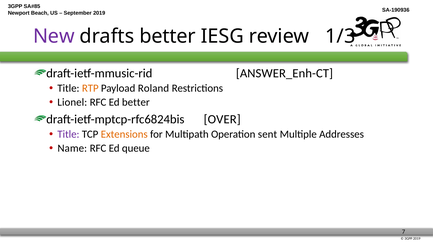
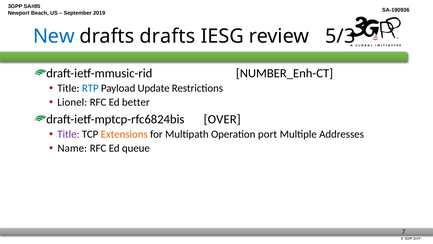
New colour: purple -> blue (54, 36)
drafts better: better -> drafts (167, 36)
1/3: 1/3 -> 5/3 (340, 36)
ANSWER_Enh-CT: ANSWER_Enh-CT -> NUMBER_Enh-CT (285, 73)
RTP colour: orange -> blue (90, 88)
Roland: Roland -> Update (154, 88)
sent: sent -> port (268, 134)
